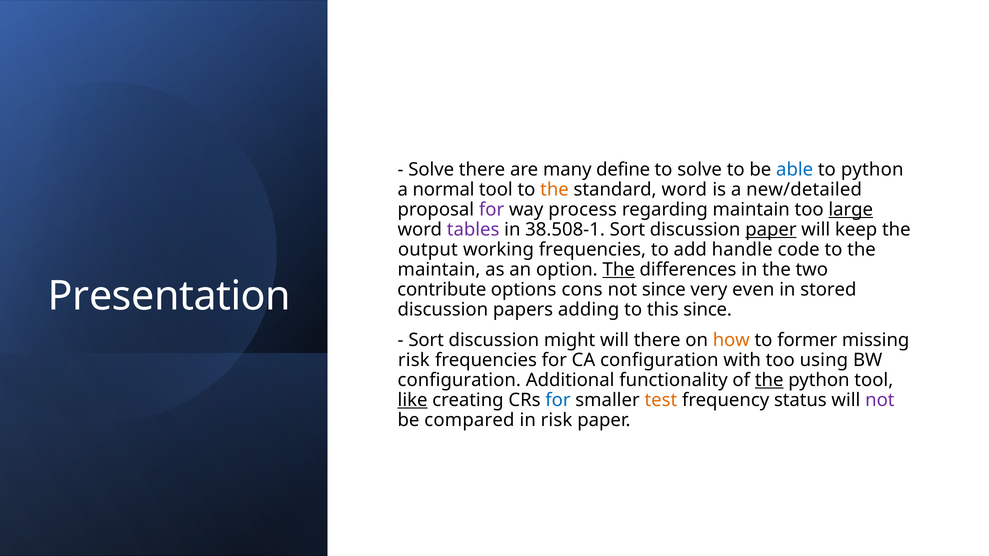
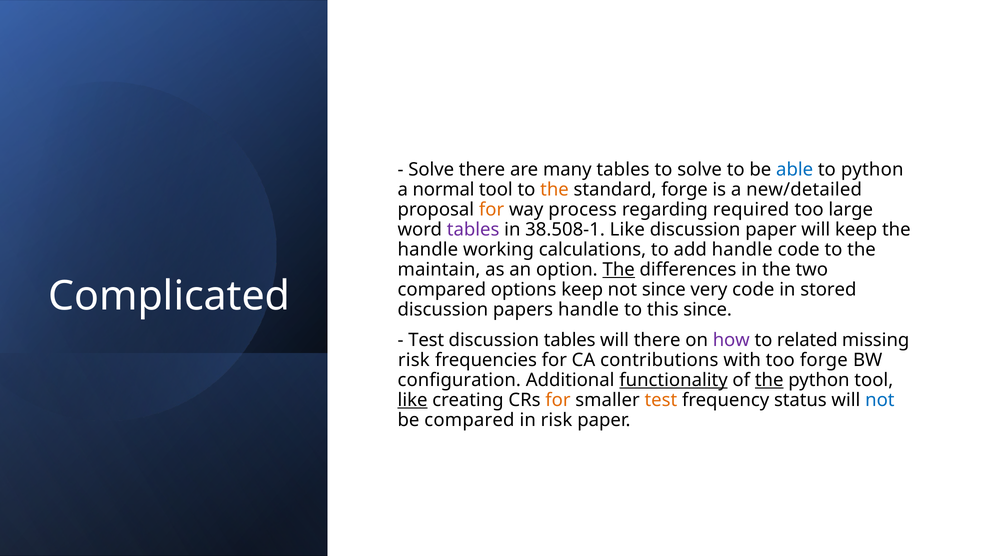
many define: define -> tables (623, 170)
standard word: word -> forge (684, 190)
for colour: purple -> orange (492, 210)
regarding maintain: maintain -> required (751, 210)
large underline: present -> none (851, 210)
38.508-1 Sort: Sort -> Like (627, 230)
paper underline: present -> none (771, 230)
output: output -> handle (428, 250)
working frequencies: frequencies -> calculations (592, 250)
contribute: contribute -> compared (442, 290)
options cons: cons -> keep (582, 290)
very even: even -> code (753, 290)
Presentation: Presentation -> Complicated (169, 296)
papers adding: adding -> handle (589, 310)
Sort: Sort -> Test (426, 340)
discussion might: might -> tables (570, 340)
how colour: orange -> purple (731, 340)
former: former -> related (807, 340)
CA configuration: configuration -> contributions (659, 360)
too using: using -> forge (824, 360)
functionality underline: none -> present (674, 380)
for colour: blue -> orange (558, 400)
not colour: purple -> blue (880, 400)
